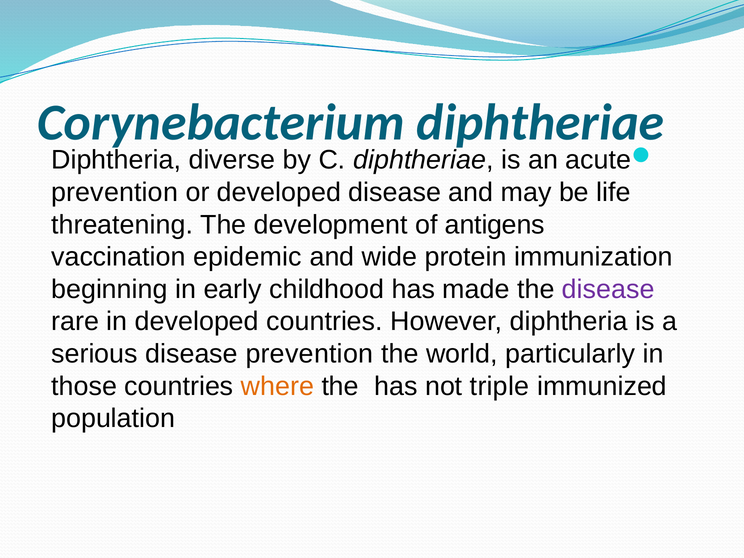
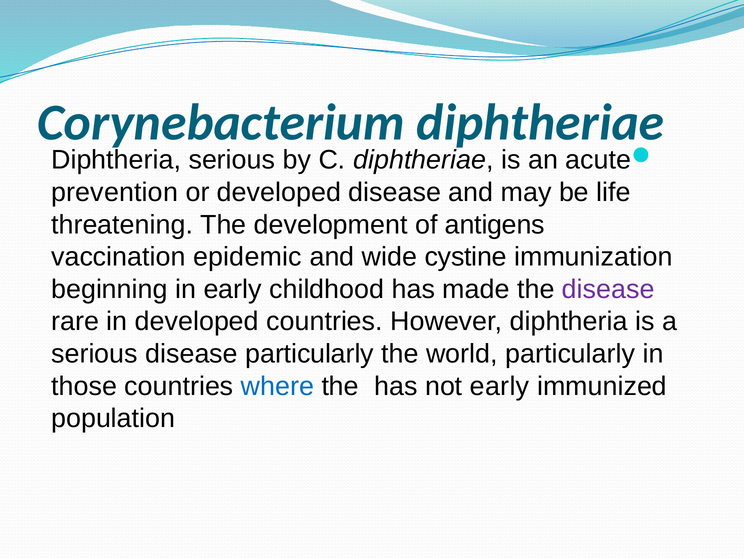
Diphtheria diverse: diverse -> serious (232, 160)
protein: protein -> cystine (466, 257)
disease prevention: prevention -> particularly (310, 354)
where colour: orange -> blue (277, 386)
not triple: triple -> early (500, 386)
